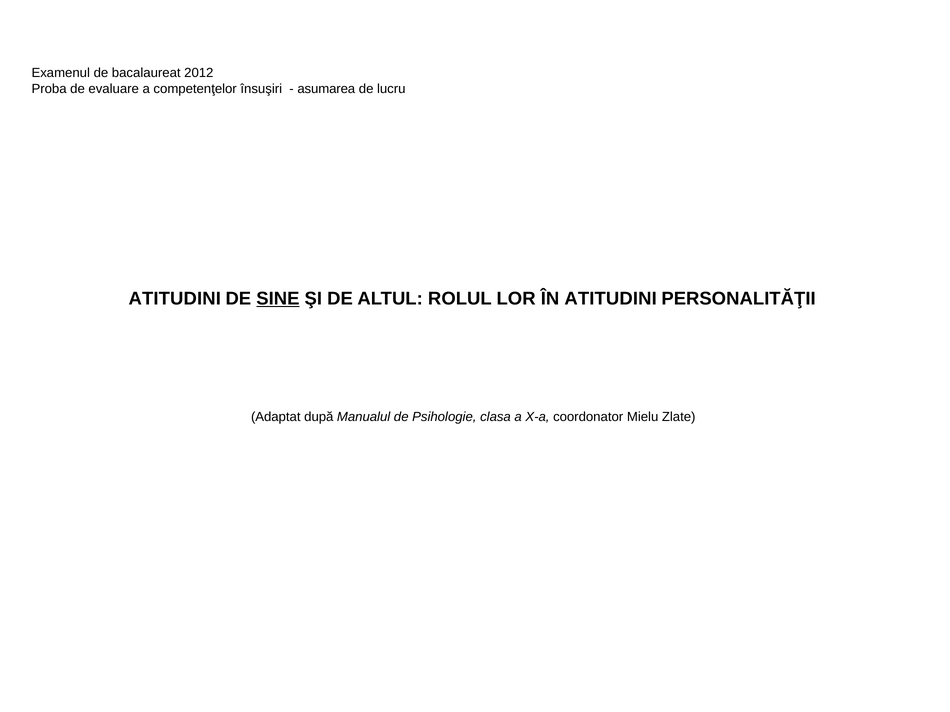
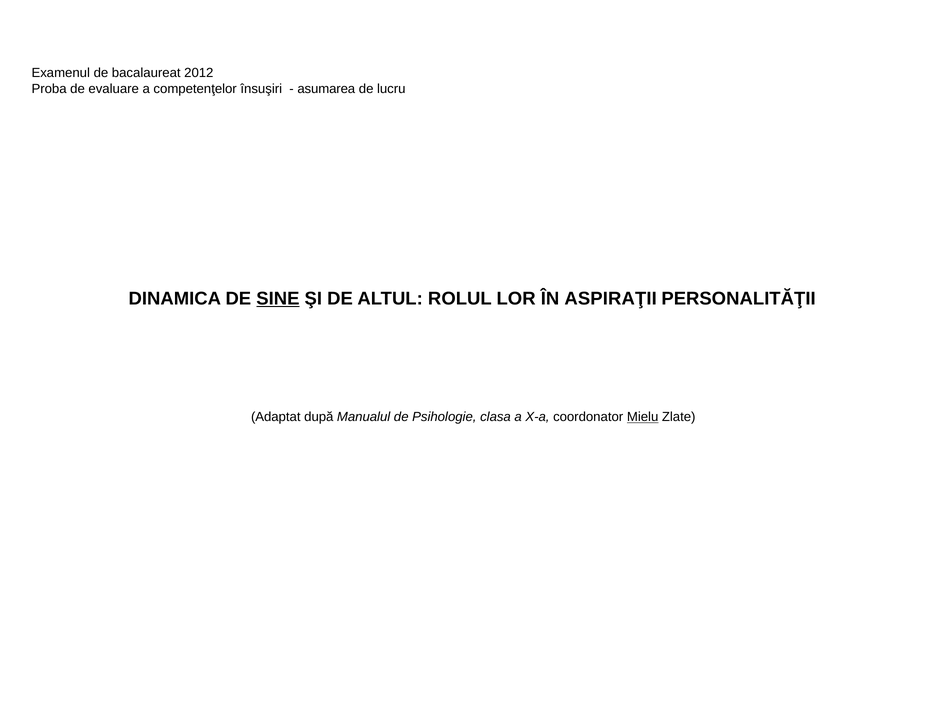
ATITUDINI: ATITUDINI -> DINAMICA (175, 299)
ÎN ATITUDINI: ATITUDINI -> ASPIRAŢII (611, 299)
Mielu underline: none -> present (643, 417)
